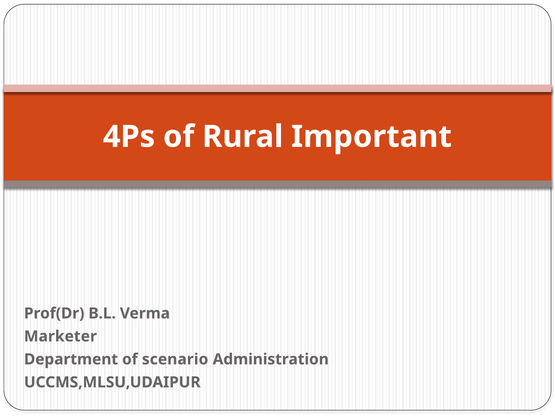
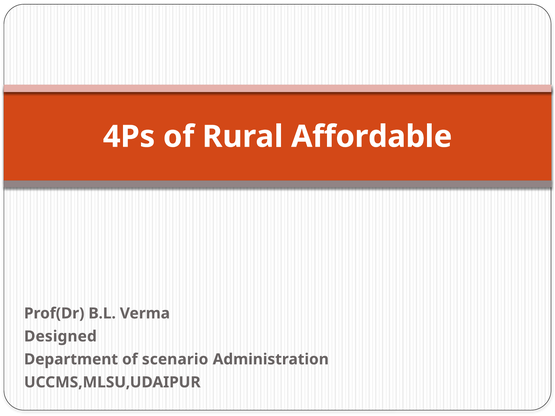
Important: Important -> Affordable (372, 137)
Marketer: Marketer -> Designed (60, 337)
